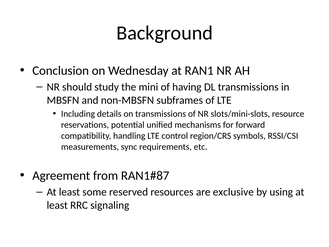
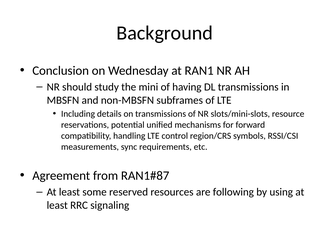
exclusive: exclusive -> following (233, 192)
